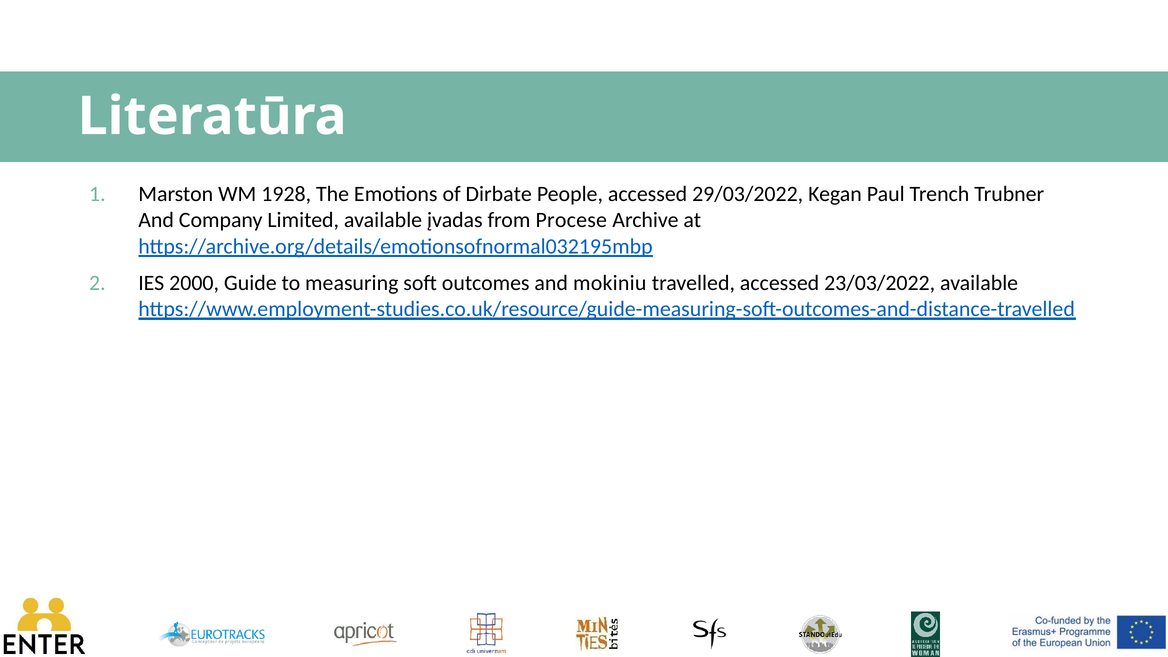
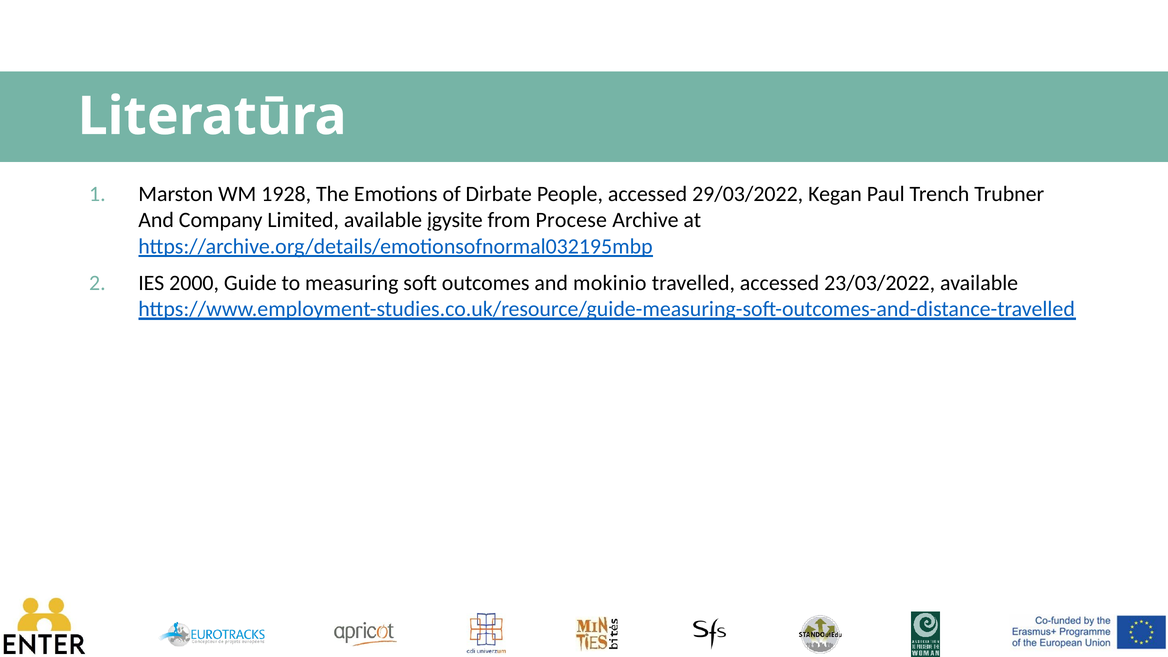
įvadas: įvadas -> įgysite (455, 220)
mokiniu: mokiniu -> mokinio (610, 283)
